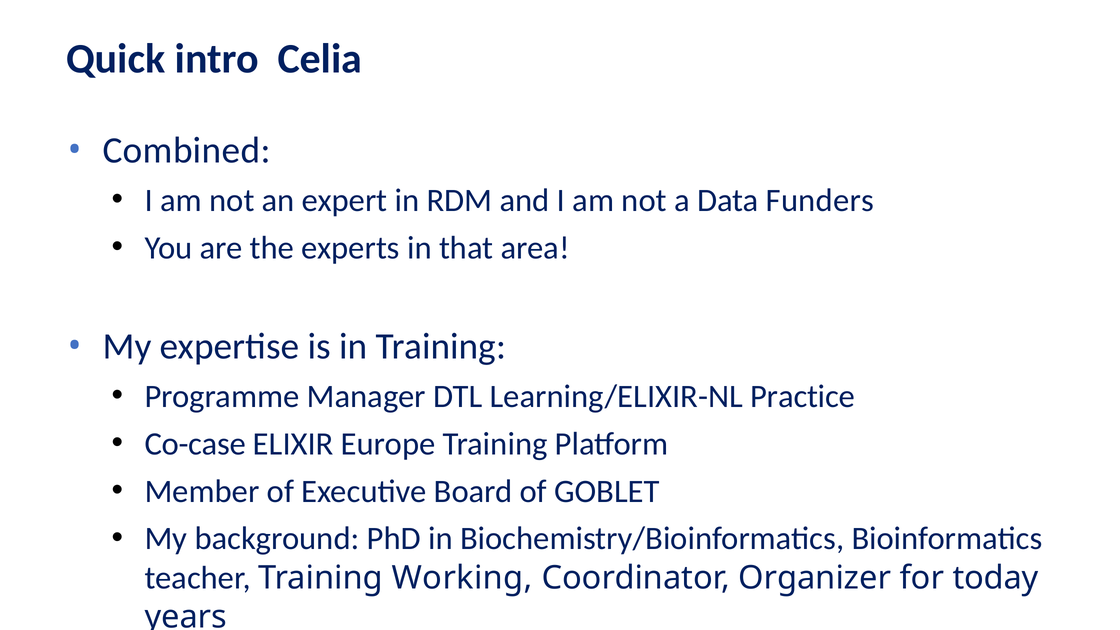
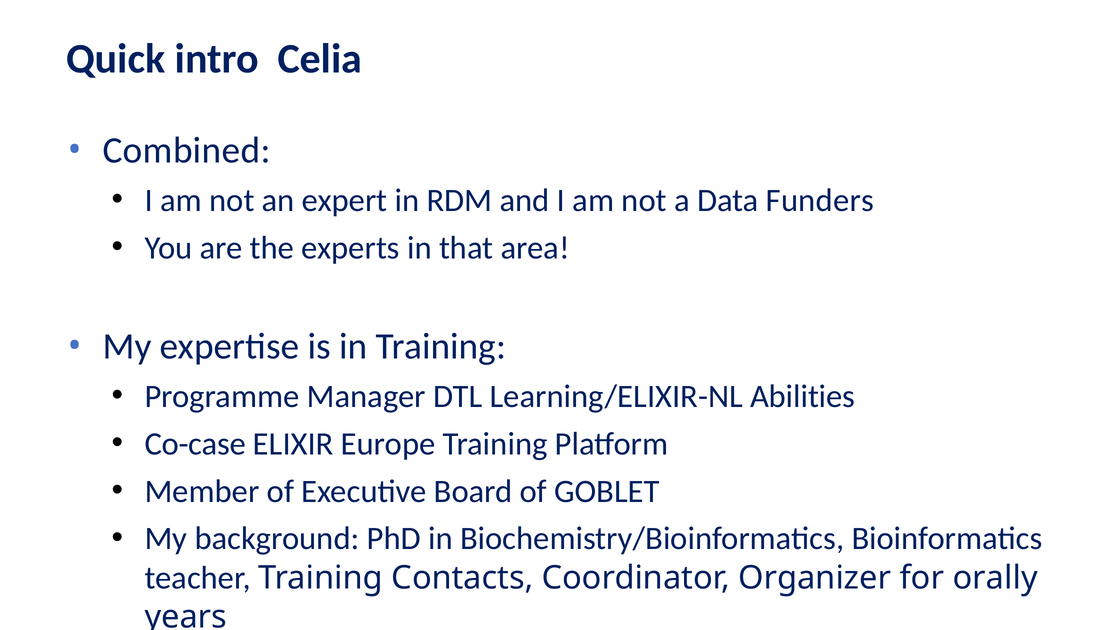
Practice: Practice -> Abilities (803, 396)
Working: Working -> Contacts (462, 578)
today: today -> orally (995, 578)
